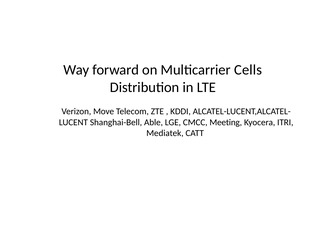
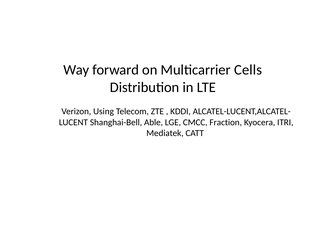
Move: Move -> Using (104, 111)
Meeting: Meeting -> Fraction (226, 122)
